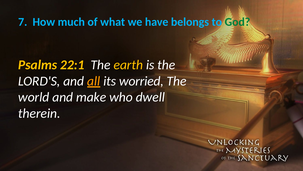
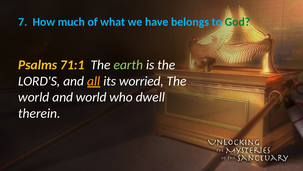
22:1: 22:1 -> 71:1 (72, 65)
earth colour: yellow -> light green (128, 65)
and make: make -> world (91, 97)
